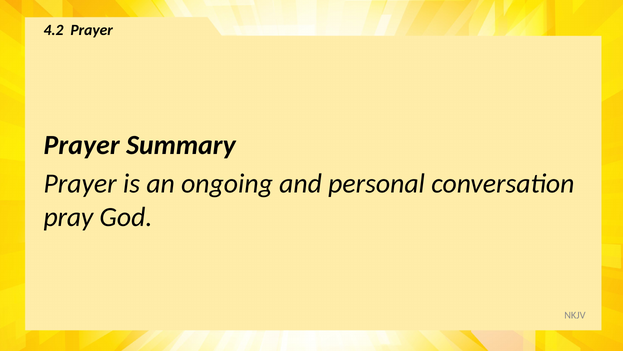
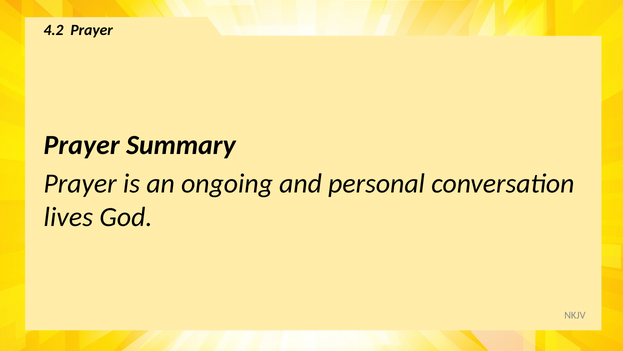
pray: pray -> lives (68, 217)
